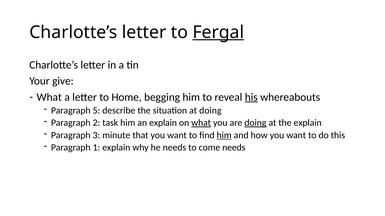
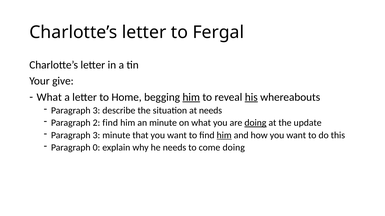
Fergal underline: present -> none (218, 32)
him underline: none -> present (191, 97)
5: 5 -> 3 (96, 111)
at doing: doing -> needs (210, 111)
2 task: task -> find (110, 123)
an explain: explain -> minute (163, 123)
what underline: present -> none (201, 123)
the explain: explain -> update (308, 123)
1: 1 -> 0 (96, 148)
come needs: needs -> doing (234, 148)
